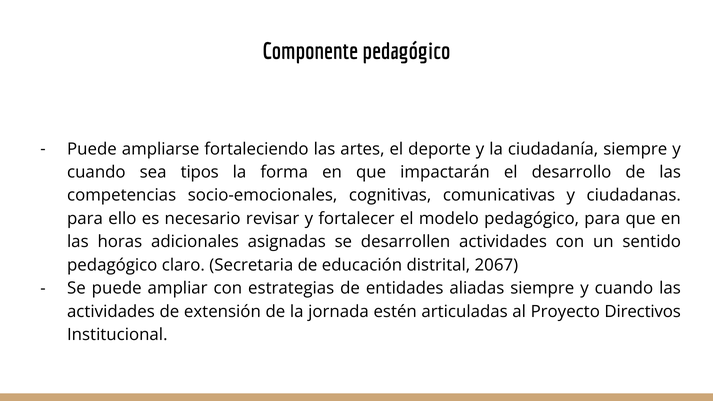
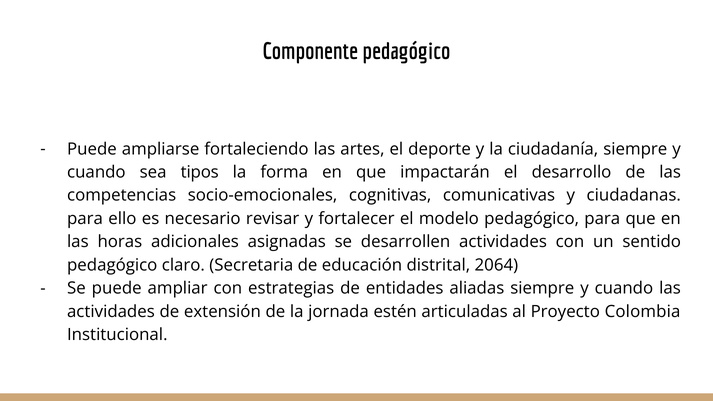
2067: 2067 -> 2064 (496, 265)
Directivos: Directivos -> Colombia (643, 312)
